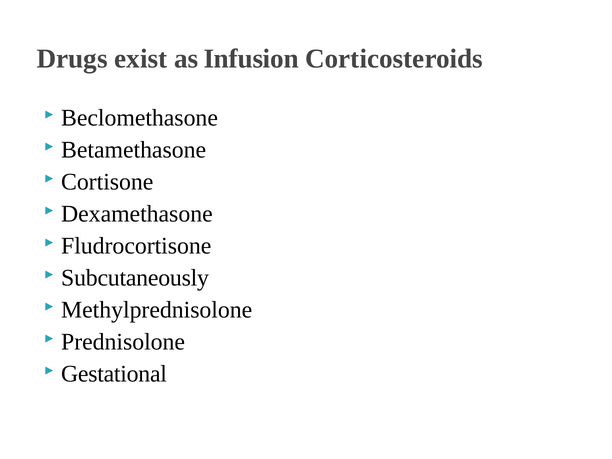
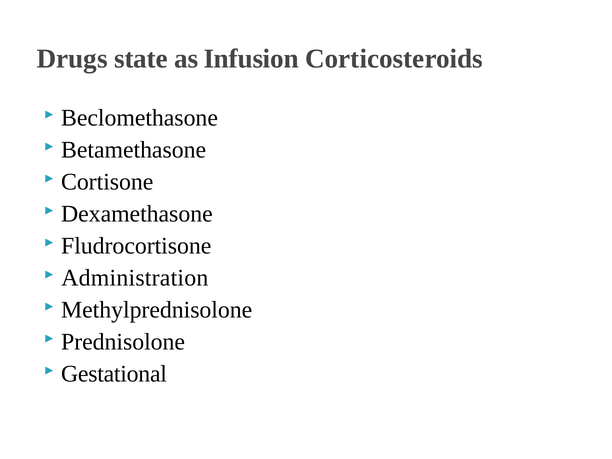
exist: exist -> state (141, 59)
Subcutaneously: Subcutaneously -> Administration (135, 278)
